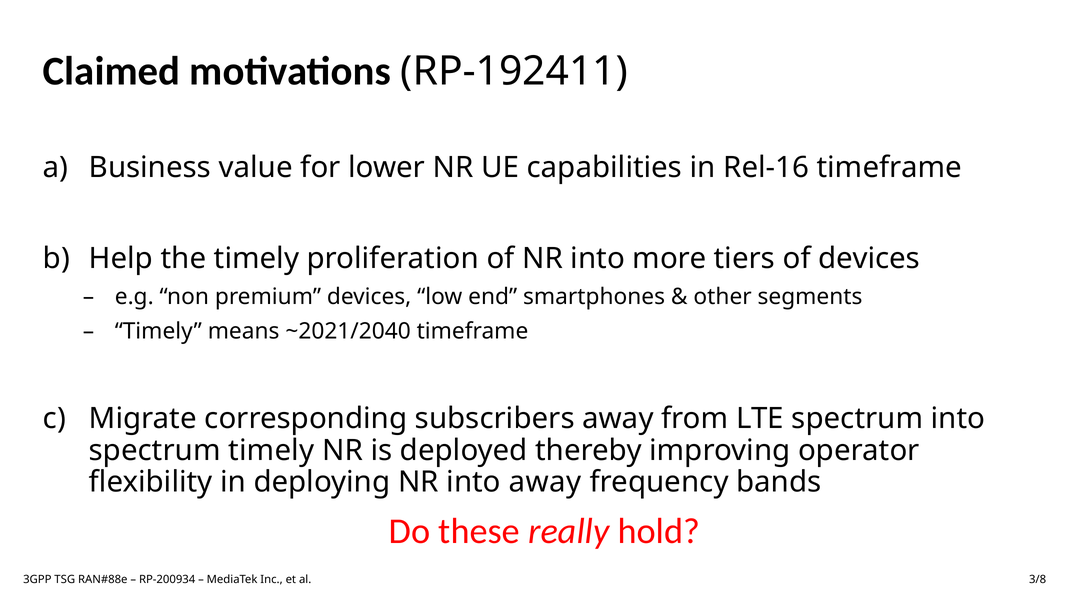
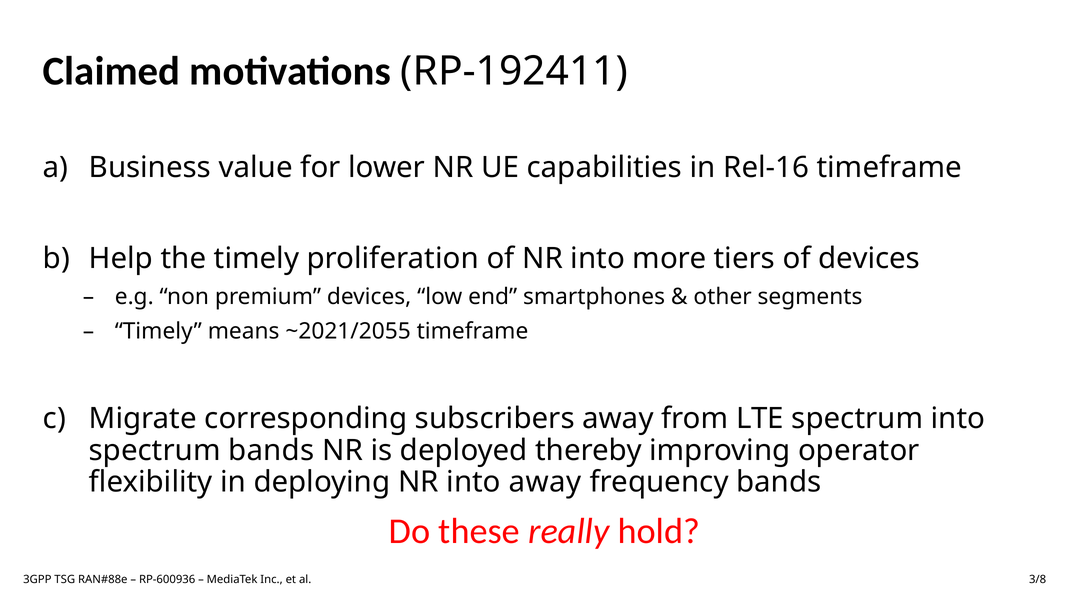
~2021/2040: ~2021/2040 -> ~2021/2055 (348, 332)
spectrum timely: timely -> bands (271, 451)
RP-200934: RP-200934 -> RP-600936 (167, 580)
